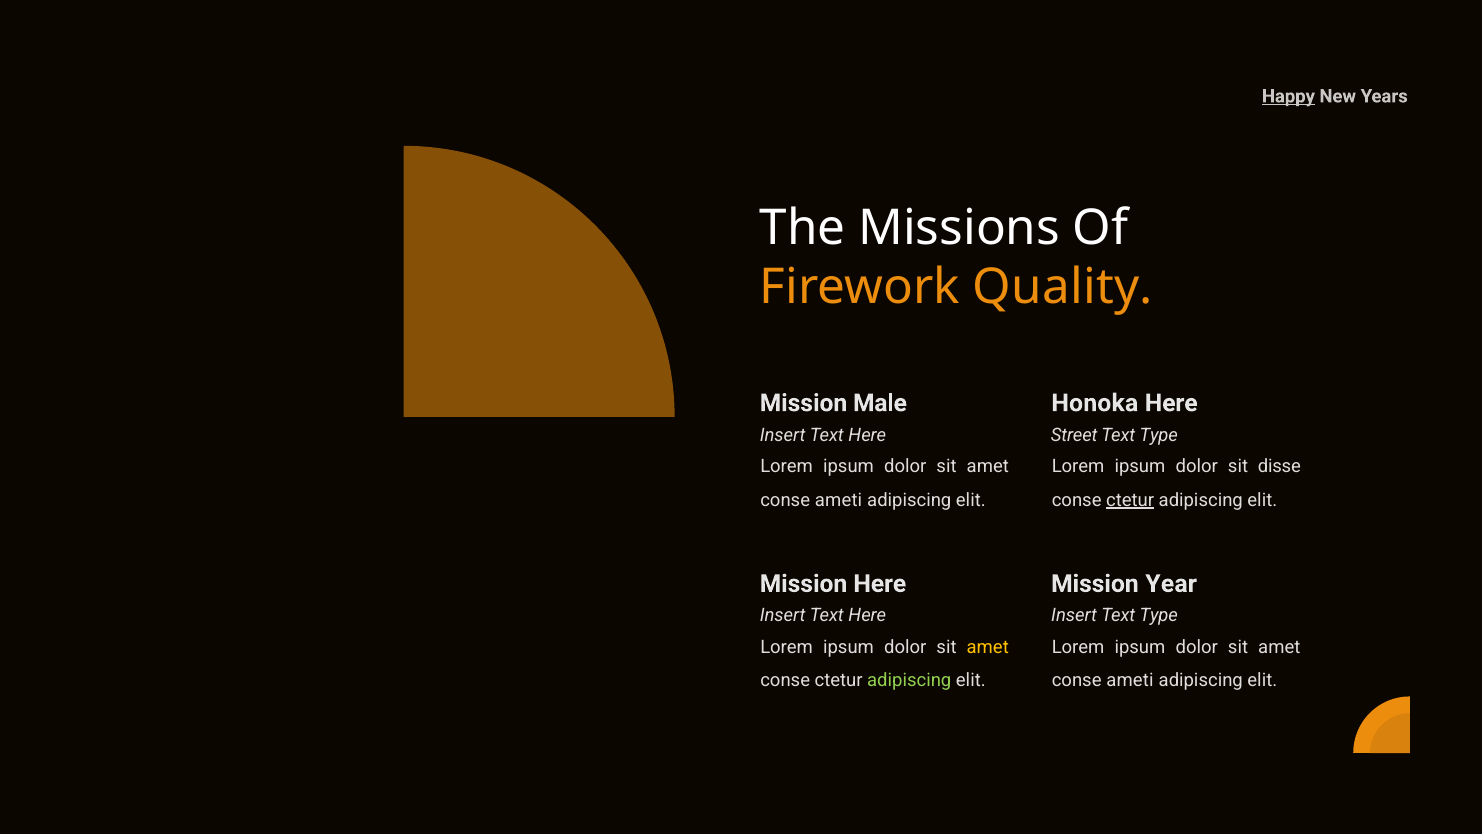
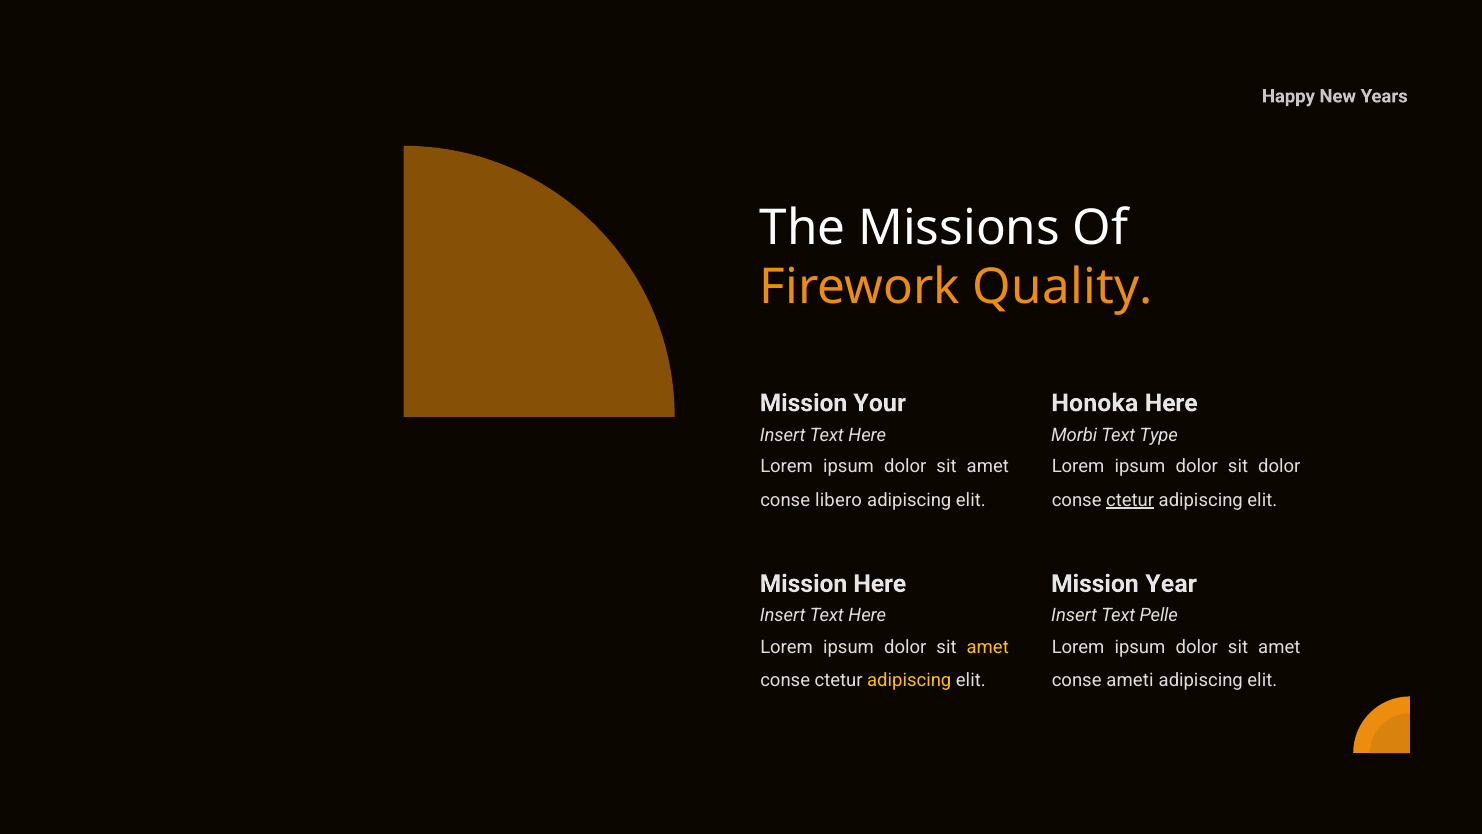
Happy underline: present -> none (1288, 96)
Male: Male -> Your (880, 403)
Street: Street -> Morbi (1074, 435)
sit disse: disse -> dolor (1279, 466)
ameti: ameti -> libero (839, 500)
Insert Text Type: Type -> Pelle (1159, 615)
adipiscing colour: light green -> yellow (909, 680)
